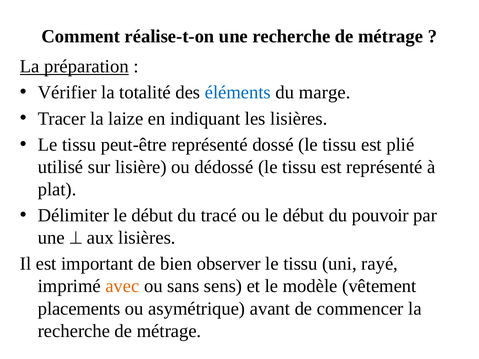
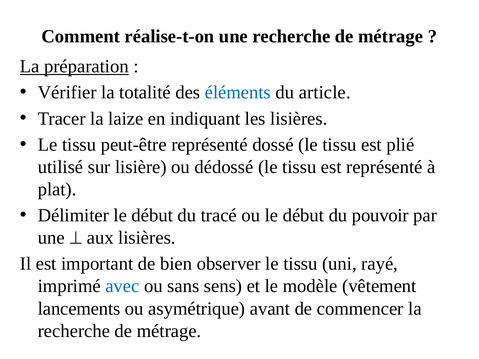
marge: marge -> article (325, 93)
avec colour: orange -> blue (122, 286)
placements: placements -> lancements (79, 309)
